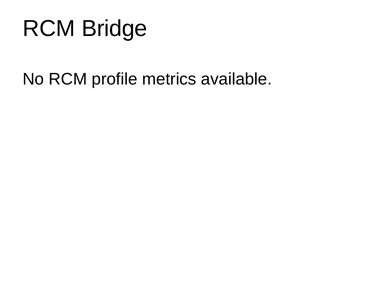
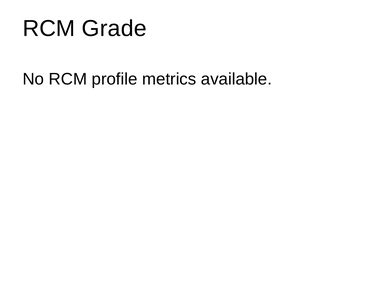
Bridge: Bridge -> Grade (114, 29)
